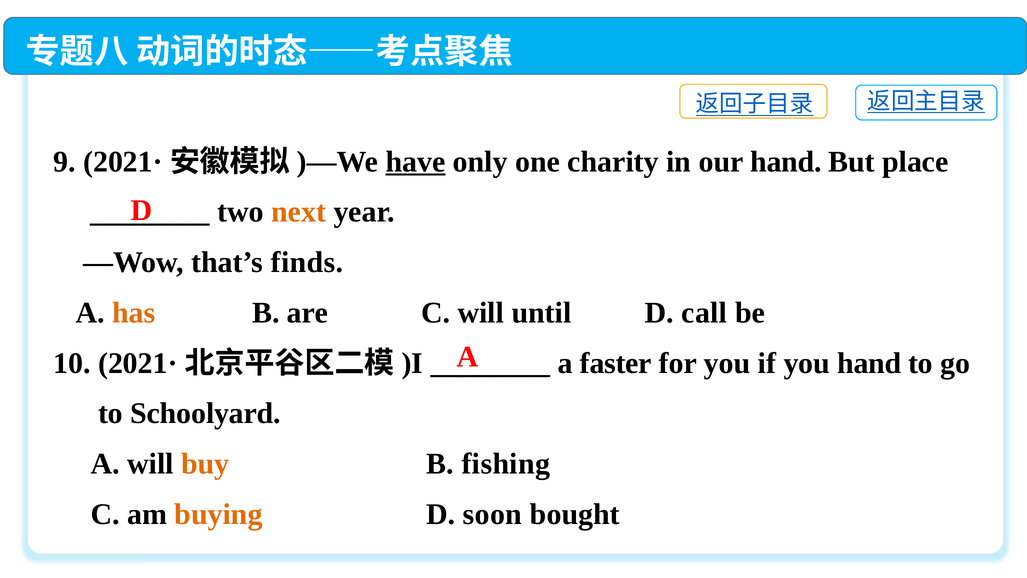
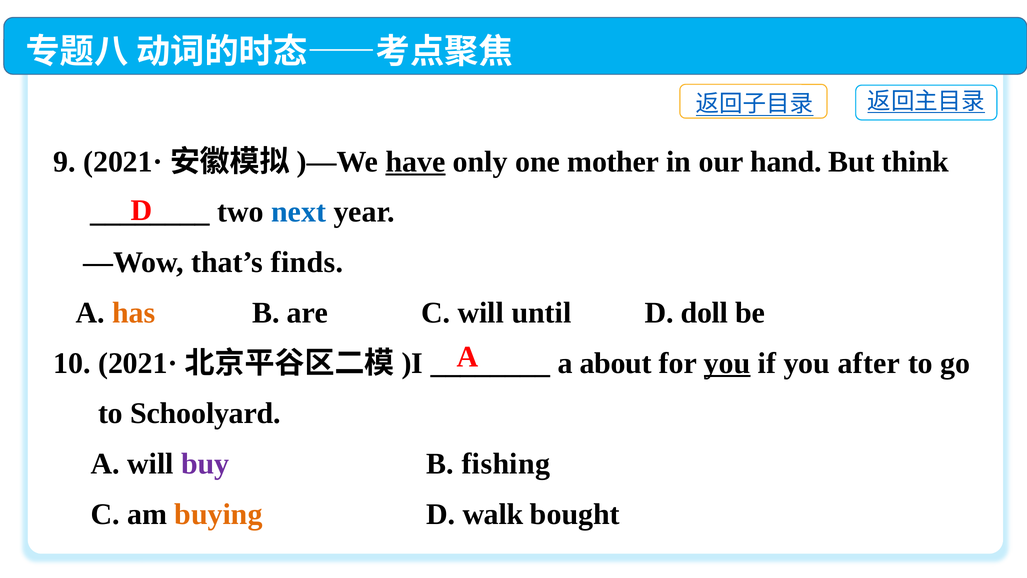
charity: charity -> mother (613, 162)
place: place -> think (916, 162)
next colour: orange -> blue (299, 212)
call: call -> doll (705, 313)
faster: faster -> about (616, 363)
you underline: none -> present (727, 363)
you hand: hand -> after (869, 363)
buy colour: orange -> purple (205, 464)
soon: soon -> walk (493, 514)
